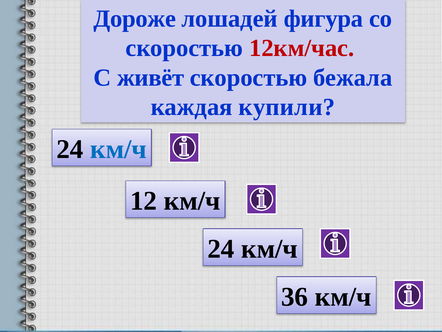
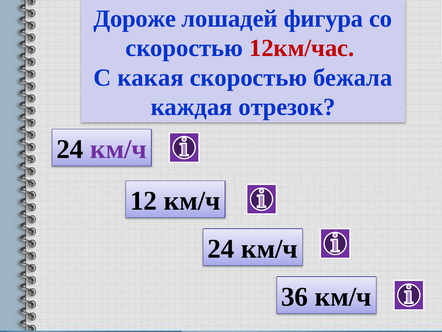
живёт: живёт -> какая (151, 78)
купили: купили -> отрезок (287, 107)
км/ч colour: blue -> purple (118, 149)
